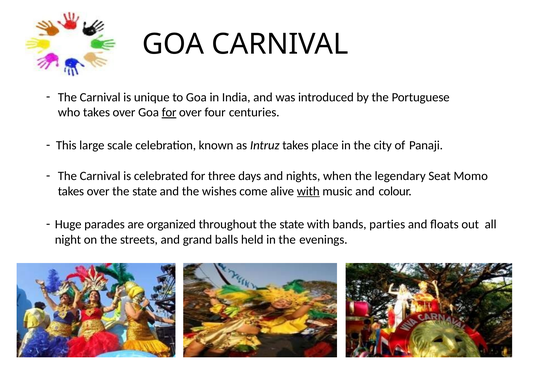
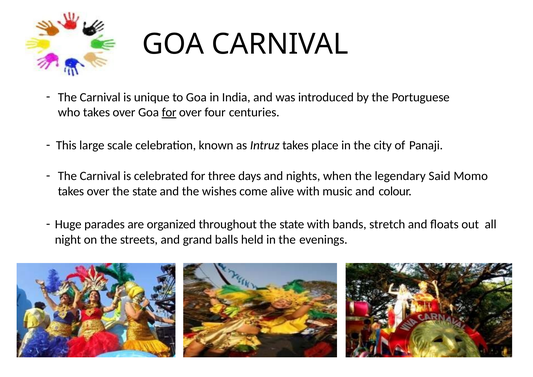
Seat: Seat -> Said (439, 176)
with underline: present -> none (308, 191)
parties: parties -> stretch (387, 224)
